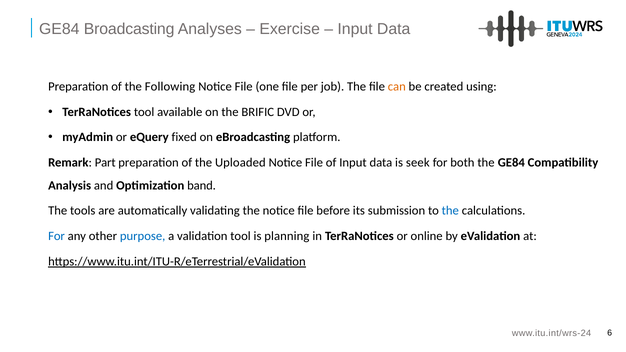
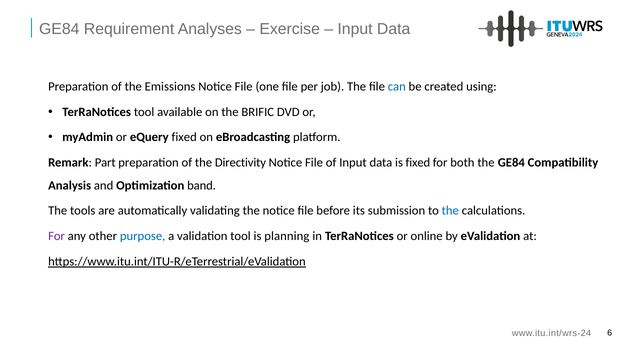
Broadcasting: Broadcasting -> Requirement (129, 29)
Following: Following -> Emissions (170, 87)
can colour: orange -> blue (397, 87)
Uploaded: Uploaded -> Directivity (240, 163)
is seek: seek -> fixed (418, 163)
For colour: blue -> purple (57, 236)
